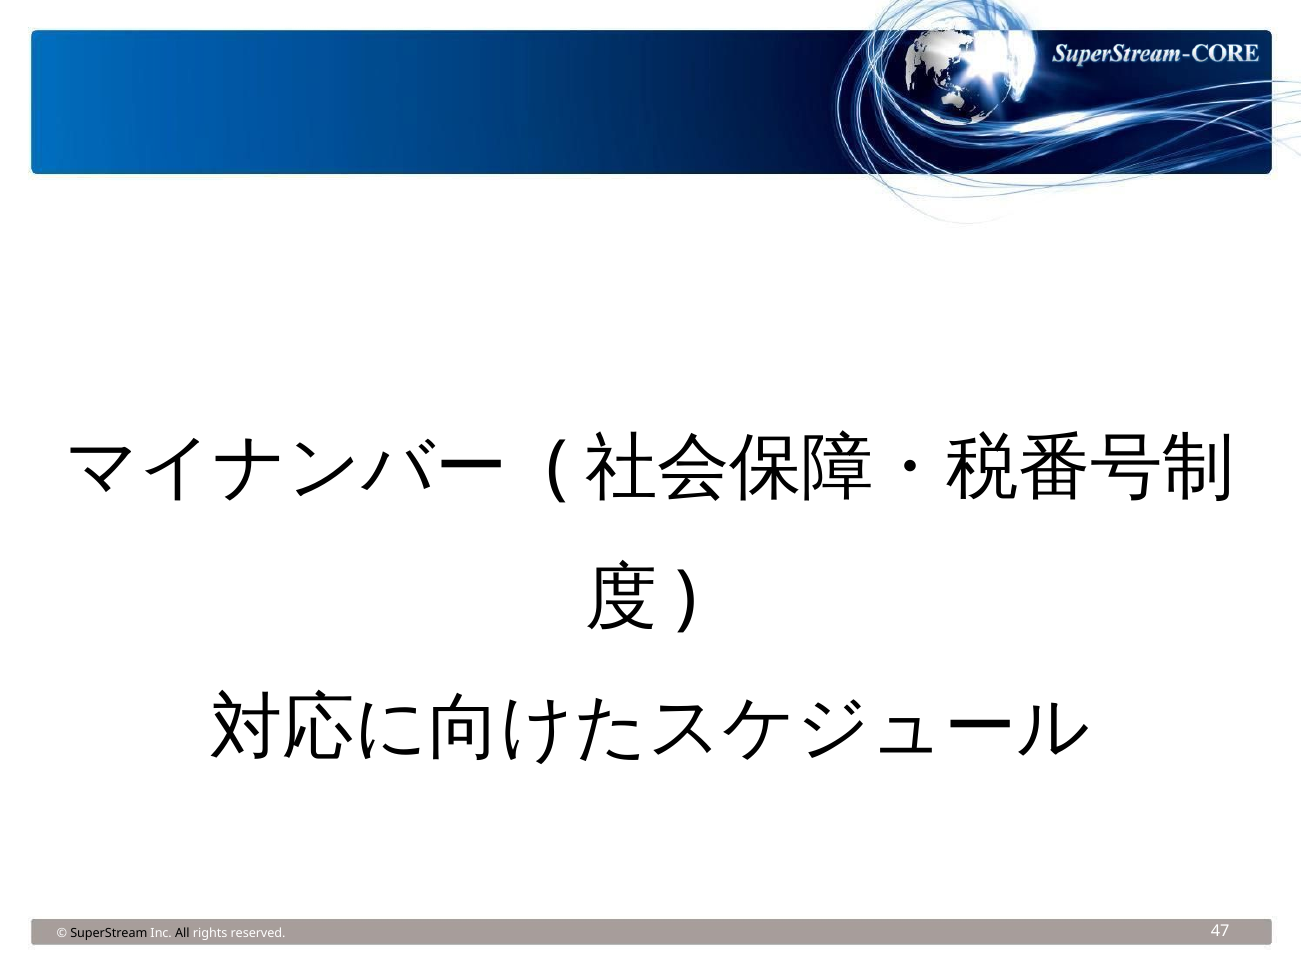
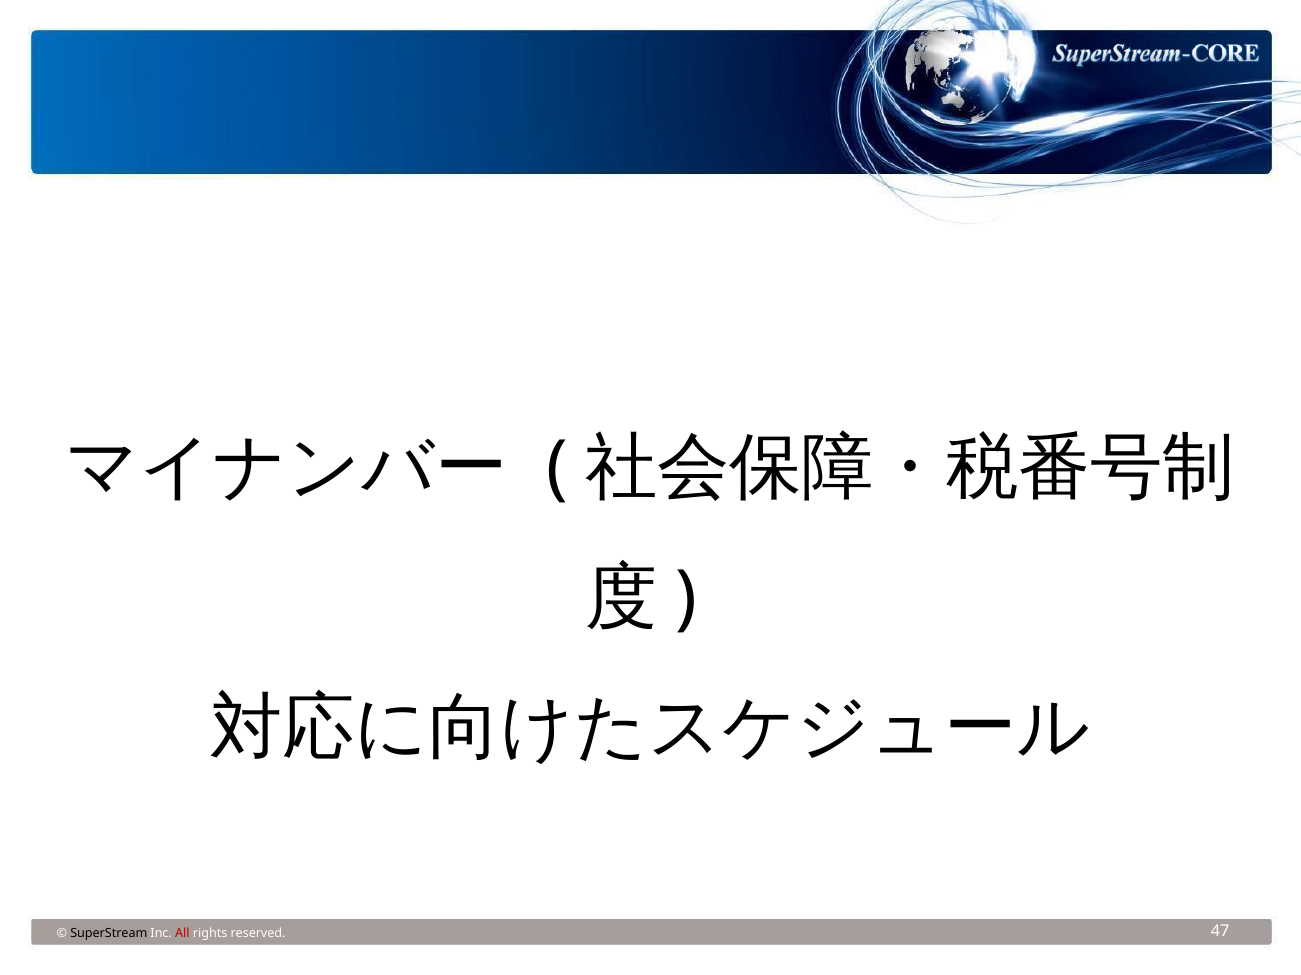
All colour: black -> red (182, 934)
